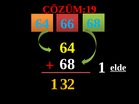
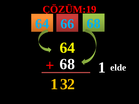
elde underline: present -> none (118, 68)
